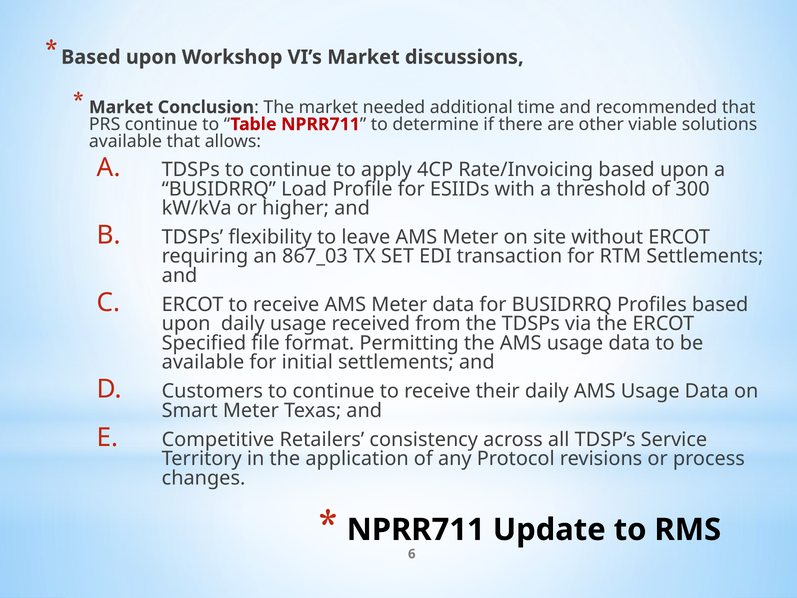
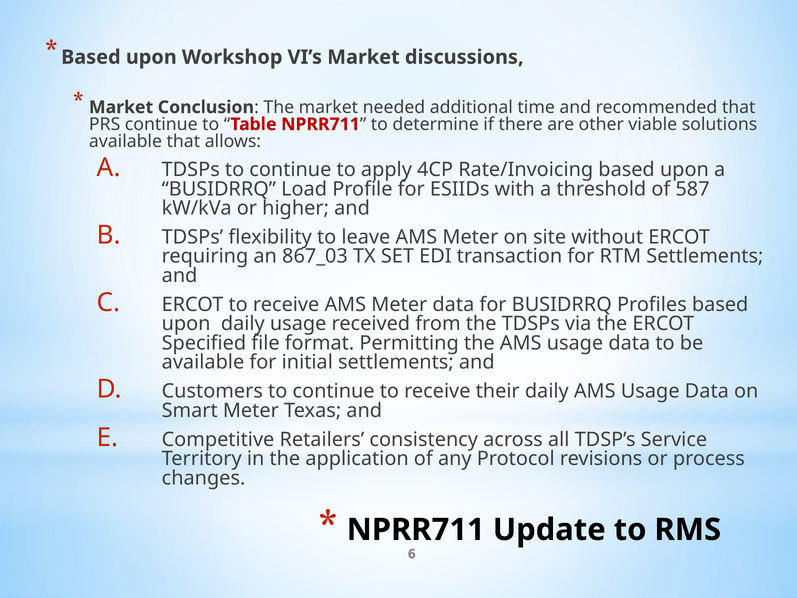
300: 300 -> 587 (693, 189)
